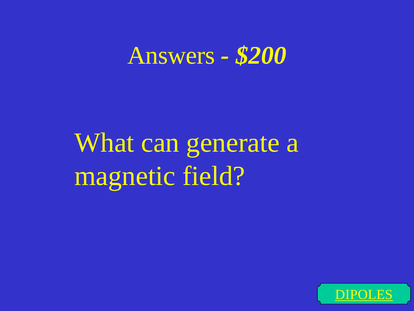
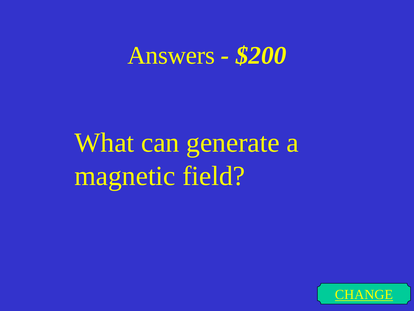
DIPOLES: DIPOLES -> CHANGE (364, 294)
